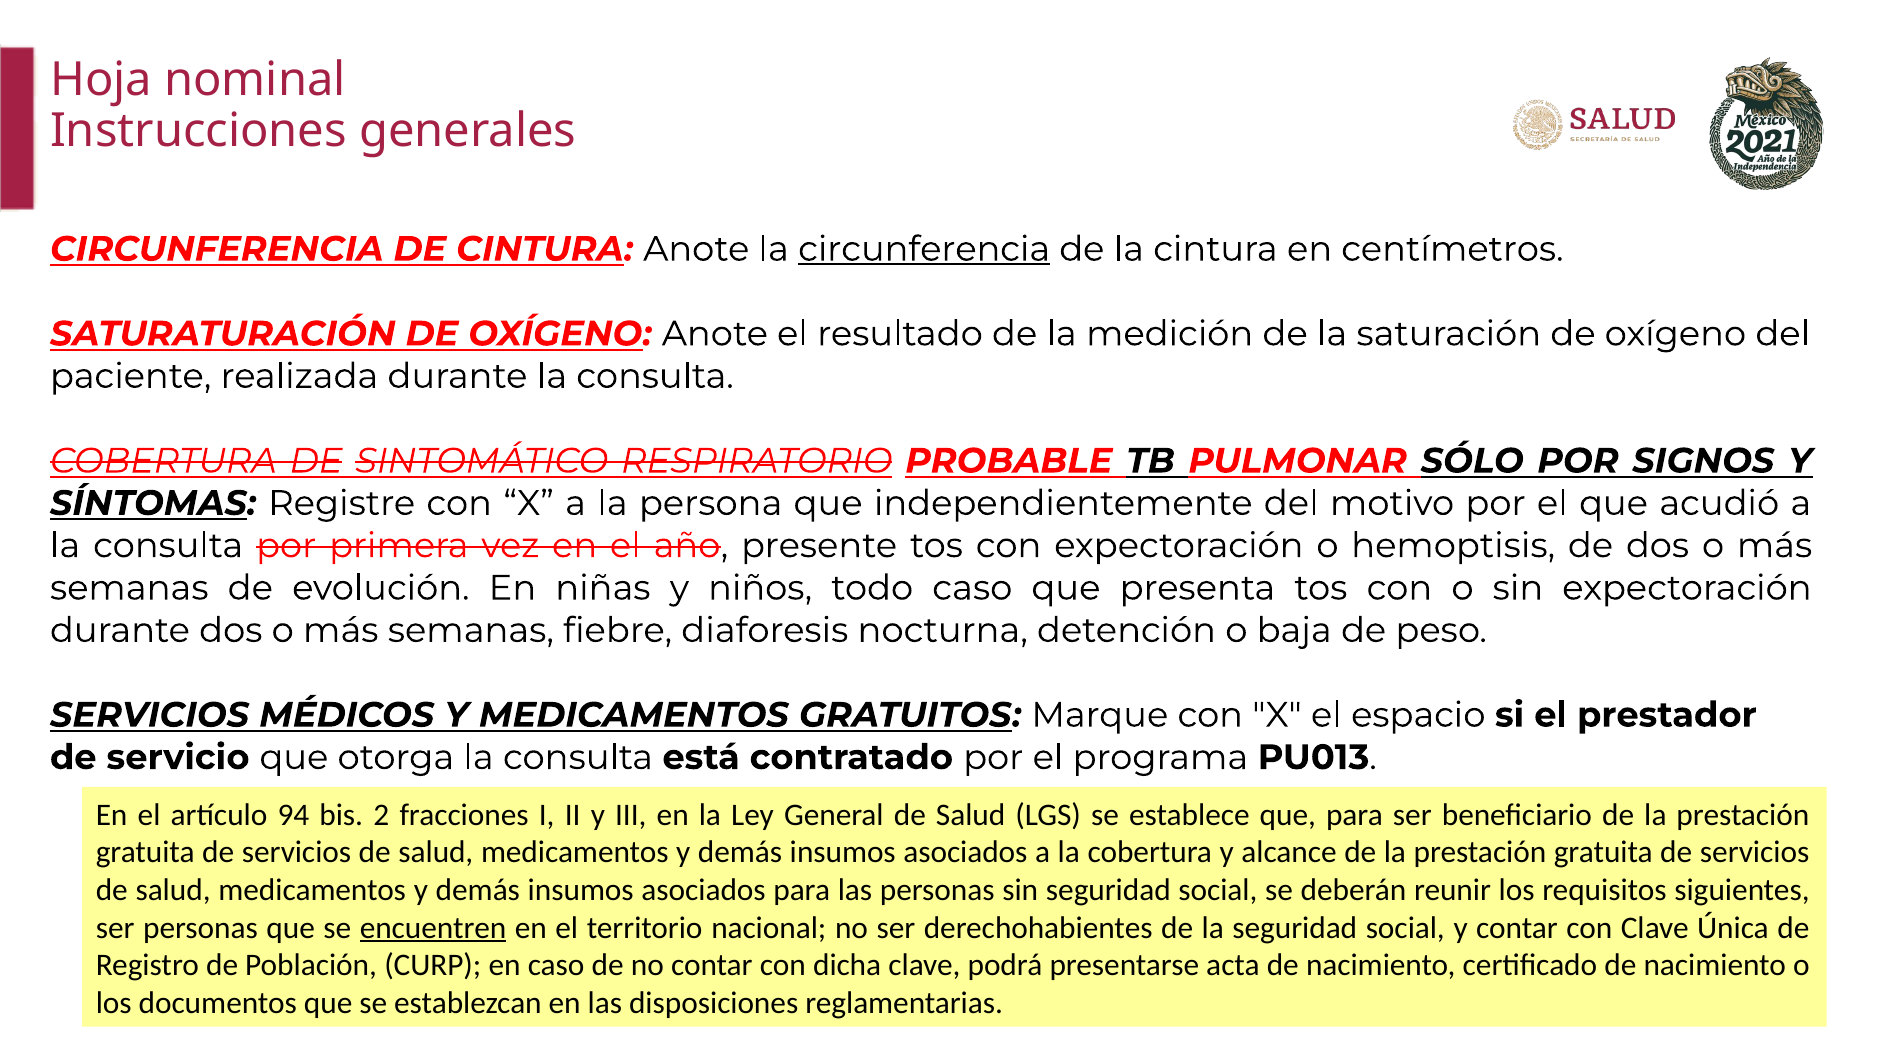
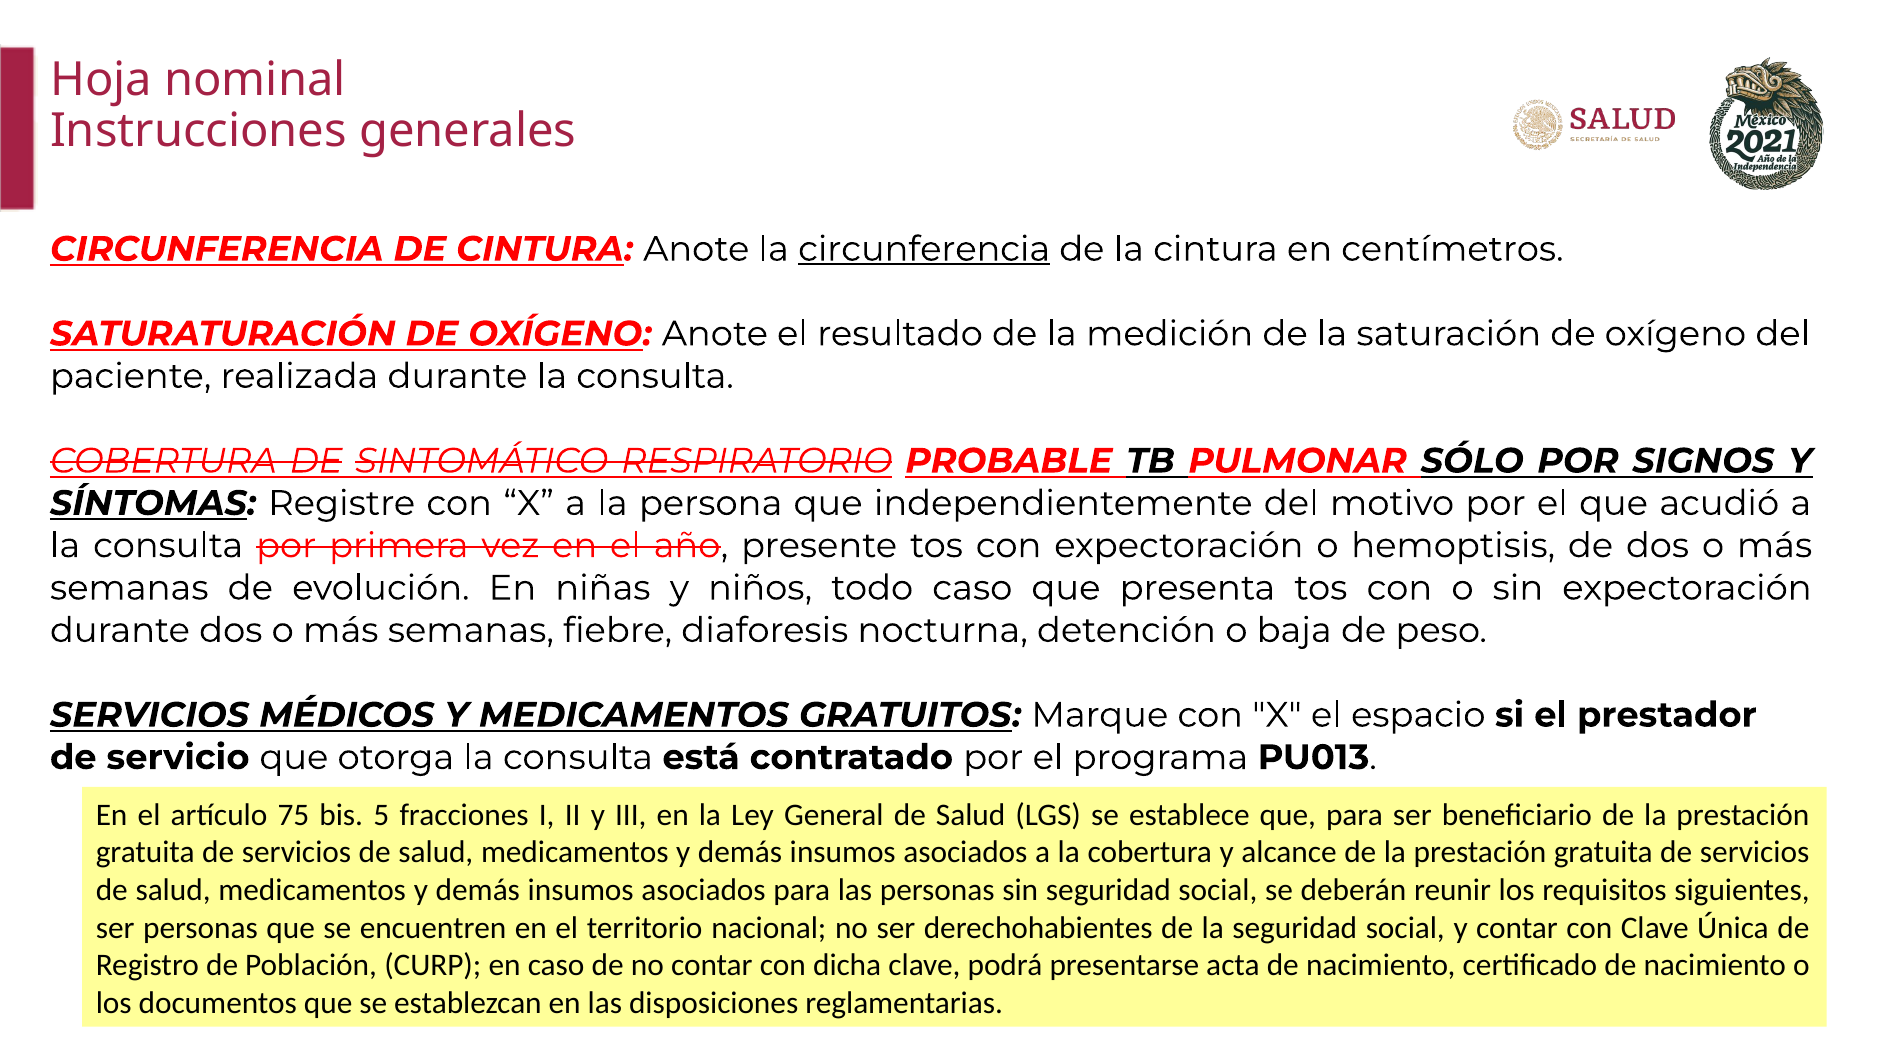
94: 94 -> 75 (293, 815)
2: 2 -> 5 (381, 815)
encuentren underline: present -> none (433, 928)
